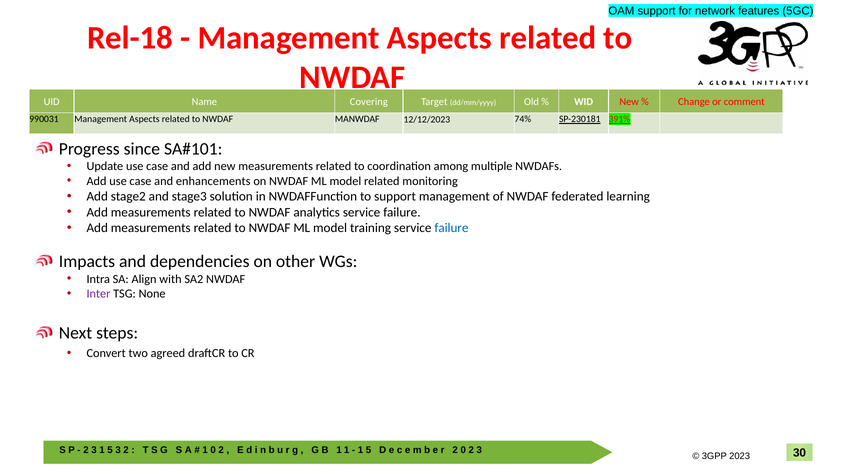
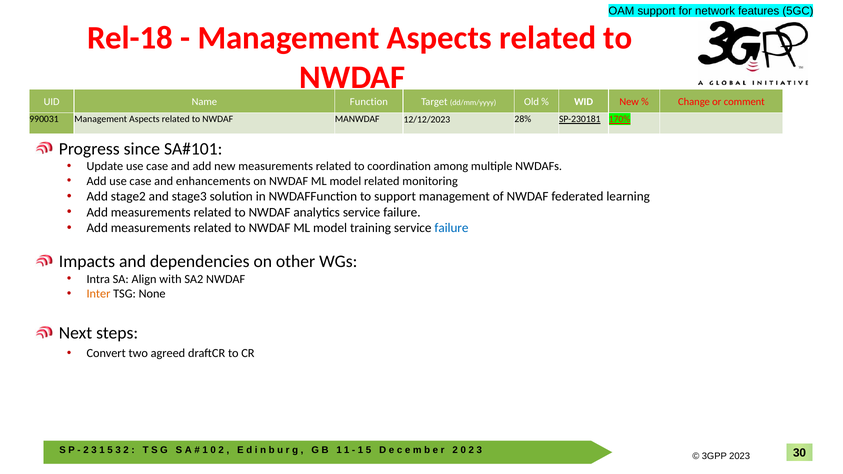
Covering: Covering -> Function (369, 102)
74%: 74% -> 28% (523, 119)
391%: 391% -> 170% (619, 119)
Inter colour: purple -> orange (98, 294)
